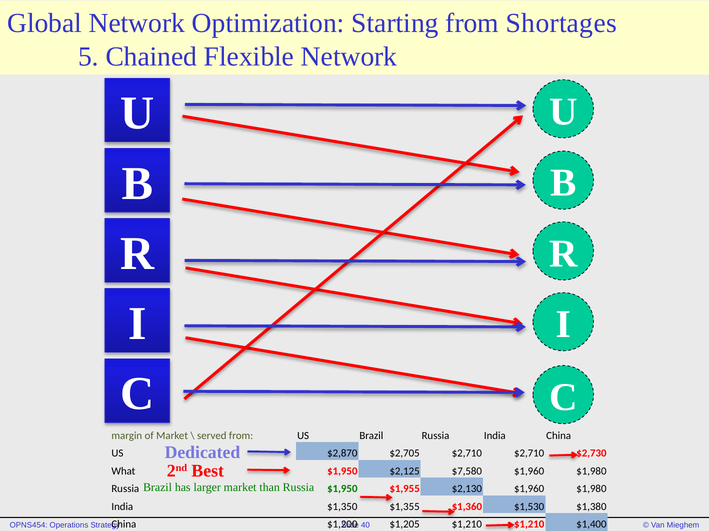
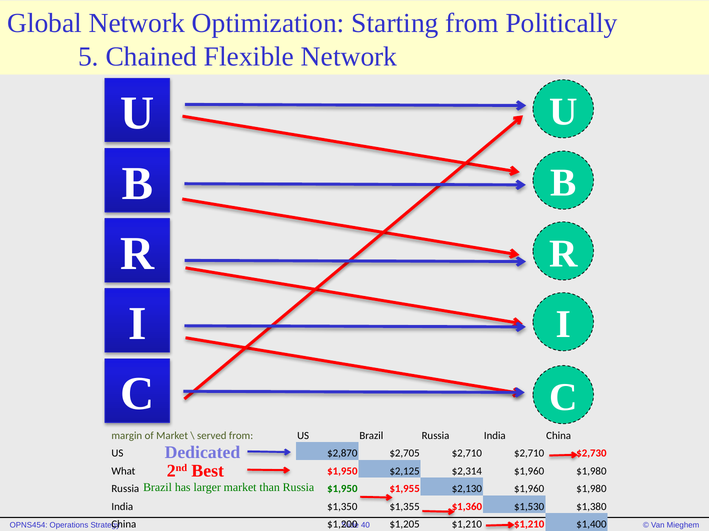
Shortages: Shortages -> Politically (562, 23)
$7,580: $7,580 -> $2,314 (467, 472)
